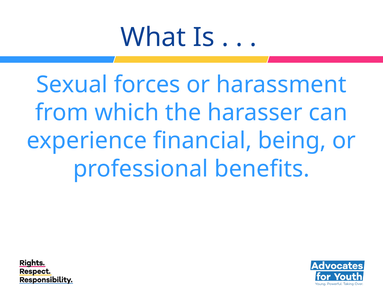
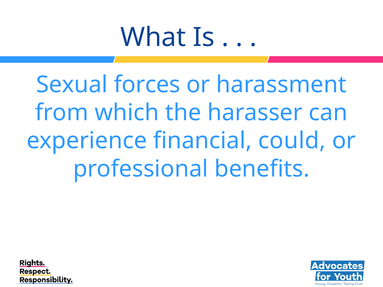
being: being -> could (292, 141)
